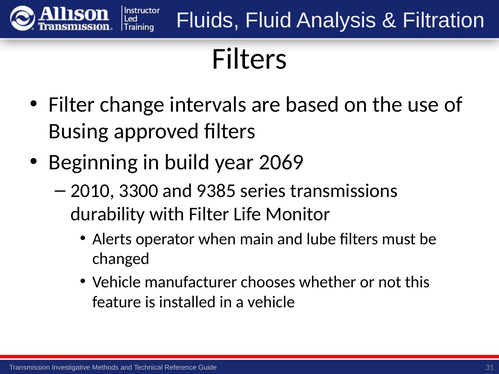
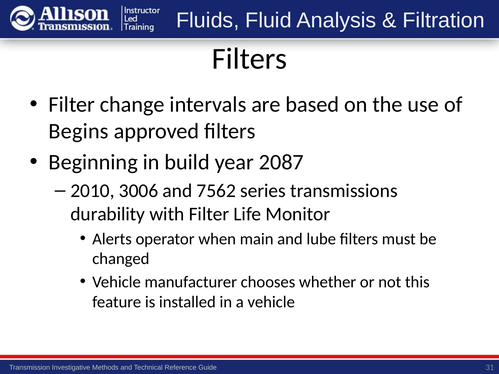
Busing: Busing -> Begins (79, 131)
2069: 2069 -> 2087 (281, 162)
3300: 3300 -> 3006 (139, 191)
9385: 9385 -> 7562 (216, 191)
